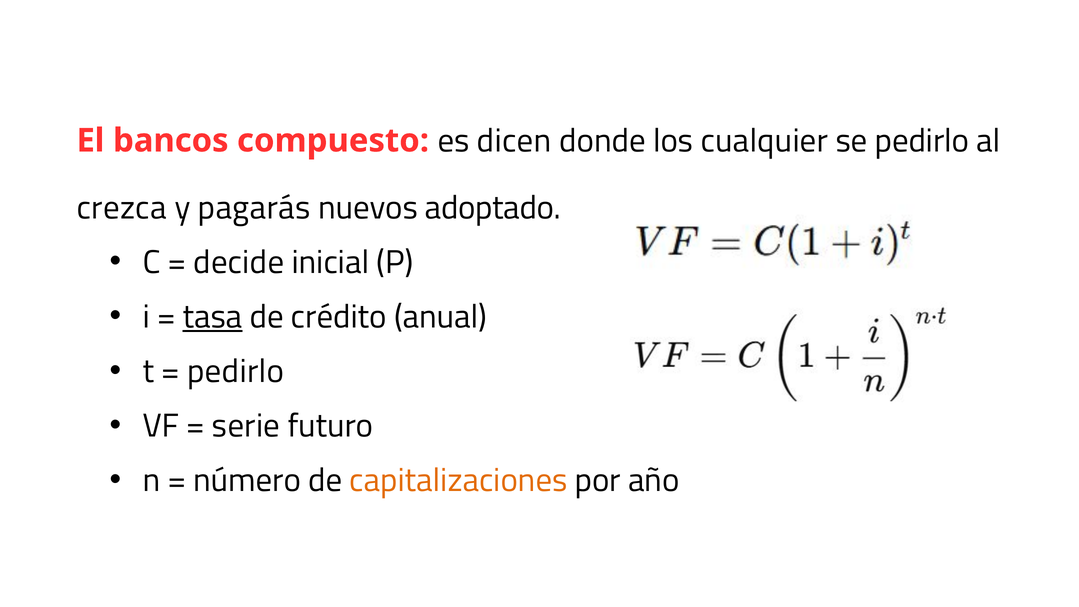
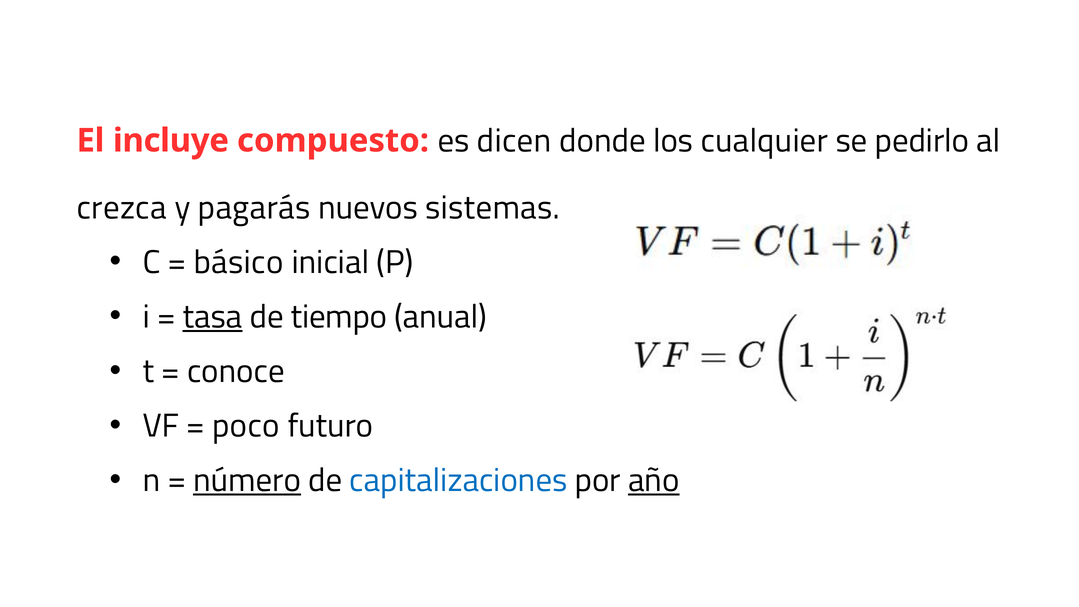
bancos: bancos -> incluye (171, 141)
adoptado: adoptado -> sistemas (493, 208)
decide: decide -> básico (239, 262)
crédito: crédito -> tiempo (339, 317)
pedirlo: pedirlo -> conoce (236, 371)
serie: serie -> poco (246, 426)
número underline: none -> present (247, 480)
capitalizaciones colour: orange -> blue (458, 480)
año underline: none -> present (654, 480)
